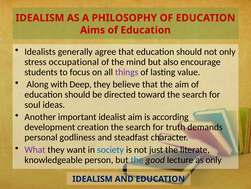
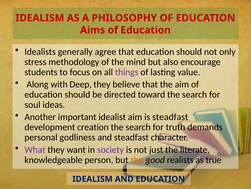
occupational: occupational -> methodology (74, 62)
is according: according -> steadfast (170, 117)
society colour: blue -> purple (110, 149)
the colour: blue -> orange (137, 159)
lecture: lecture -> realists (180, 159)
as only: only -> true (214, 159)
